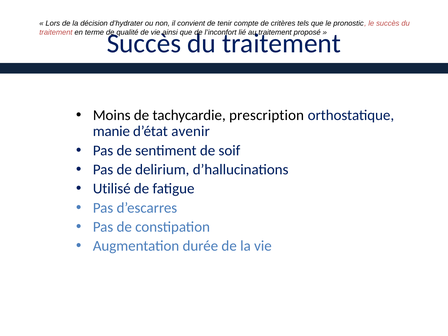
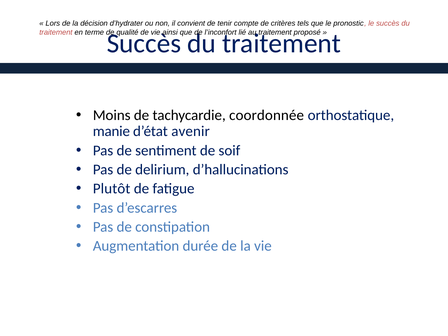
prescription: prescription -> coordonnée (267, 115)
Utilisé: Utilisé -> Plutôt (112, 189)
